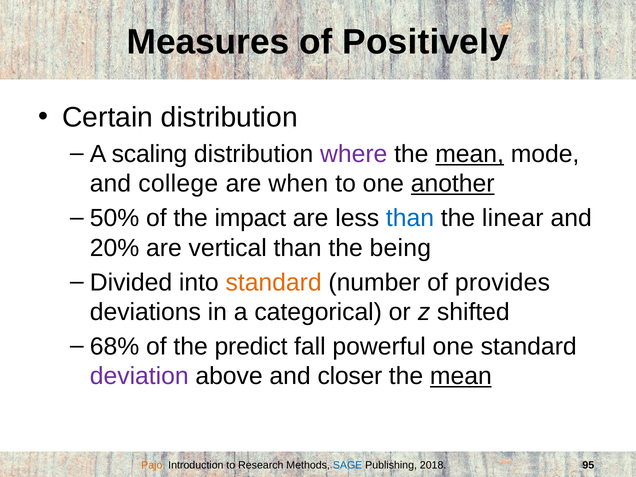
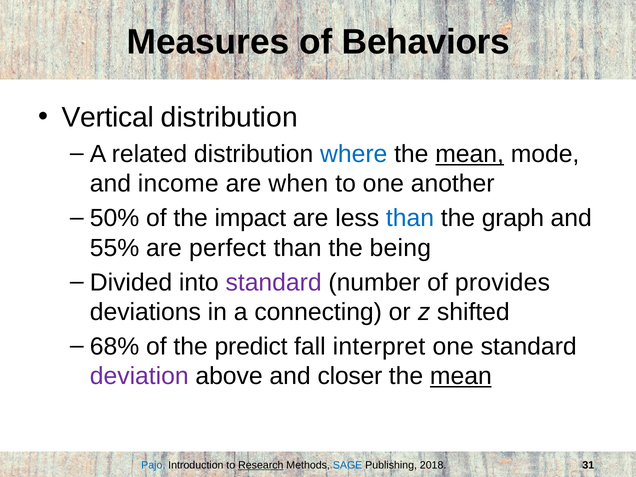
Positively: Positively -> Behaviors (426, 42)
Certain: Certain -> Vertical (108, 118)
scaling: scaling -> related (149, 154)
where colour: purple -> blue (354, 154)
college: college -> income (178, 184)
another underline: present -> none (453, 184)
linear: linear -> graph (513, 218)
20%: 20% -> 55% (115, 248)
vertical: vertical -> perfect (228, 248)
standard colour: orange -> purple (274, 282)
categorical: categorical -> connecting (318, 312)
powerful: powerful -> interpret (379, 347)
Pajo colour: orange -> blue (153, 465)
Research underline: none -> present (261, 465)
95: 95 -> 31 (588, 465)
